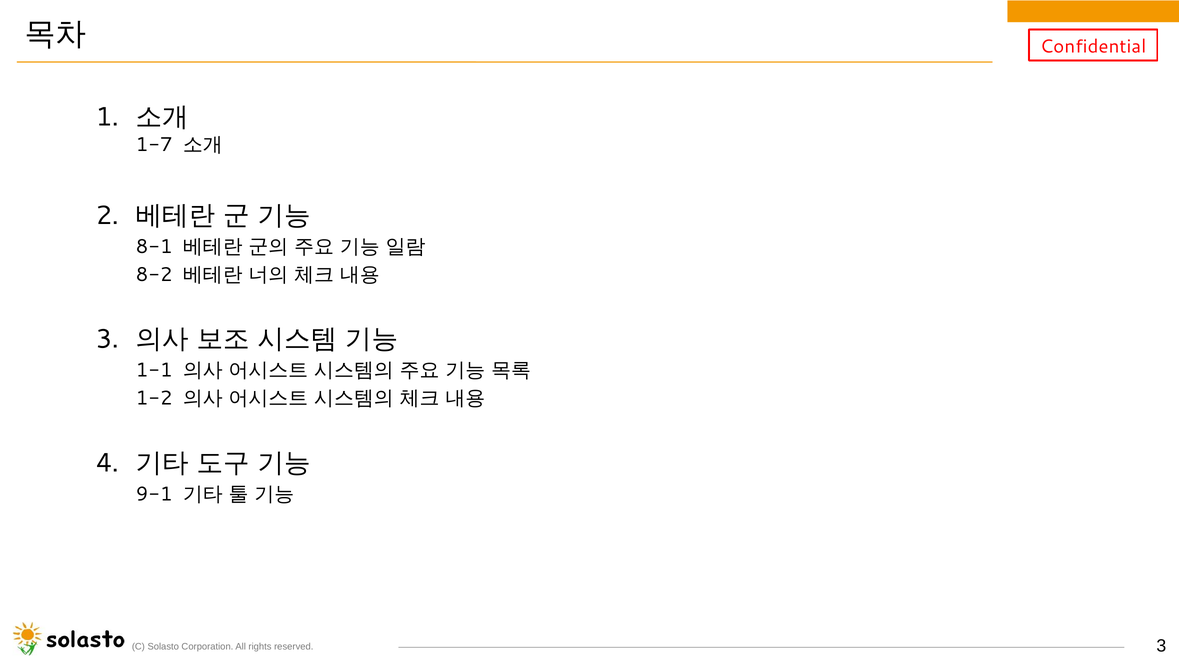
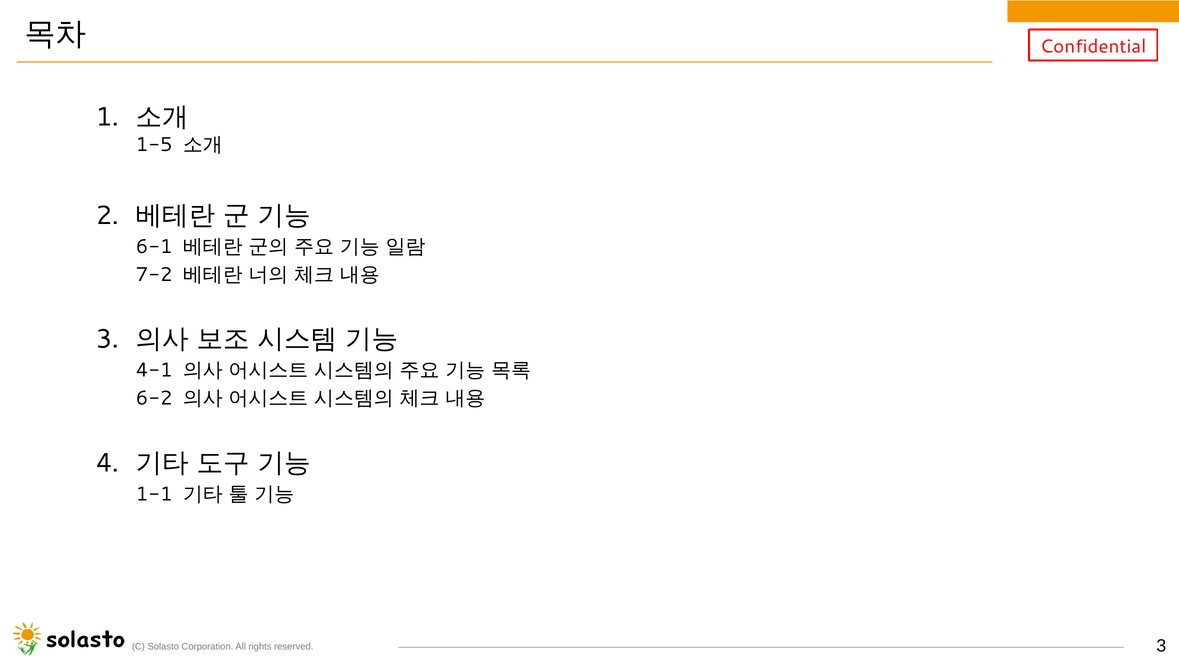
1-7: 1-7 -> 1-5 (154, 145)
8-1: 8-1 -> 6-1 (154, 247)
8-2: 8-2 -> 7-2 (154, 275)
1-1: 1-1 -> 4-1 (154, 371)
1-2: 1-2 -> 6-2 (154, 398)
9-1: 9-1 -> 1-1 (154, 494)
